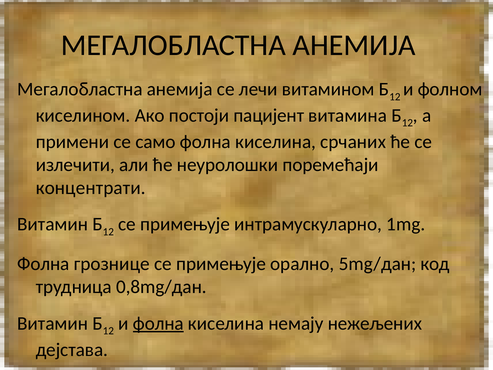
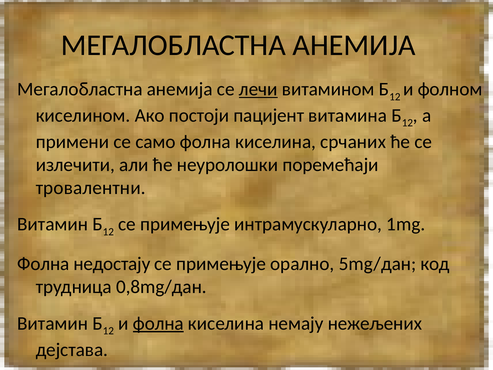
лечи underline: none -> present (258, 89)
концентрати: концентрати -> тровалентни (91, 188)
грознице: грознице -> недостају (112, 264)
